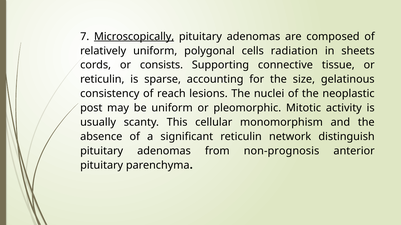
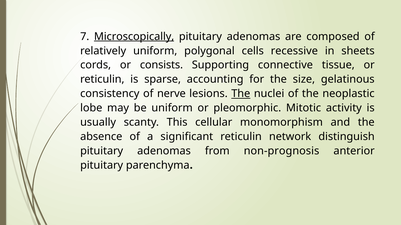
radiation: radiation -> recessive (294, 51)
reach: reach -> nerve (171, 94)
The underline: none -> present (241, 94)
post: post -> lobe (91, 108)
